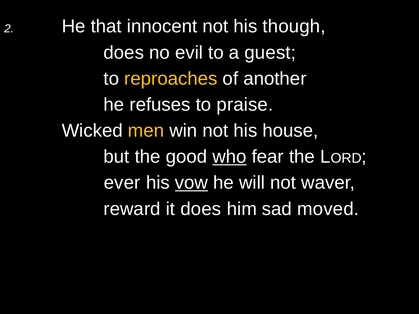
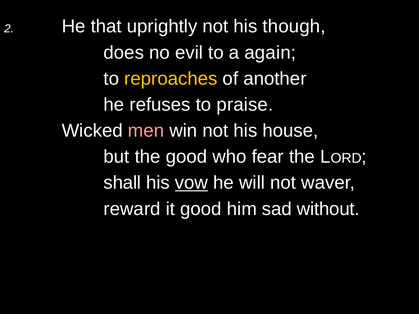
innocent: innocent -> uprightly (162, 27)
guest: guest -> again (270, 53)
men colour: yellow -> pink (146, 131)
who underline: present -> none (229, 157)
ever: ever -> shall (122, 183)
it does: does -> good (201, 209)
moved: moved -> without (328, 209)
